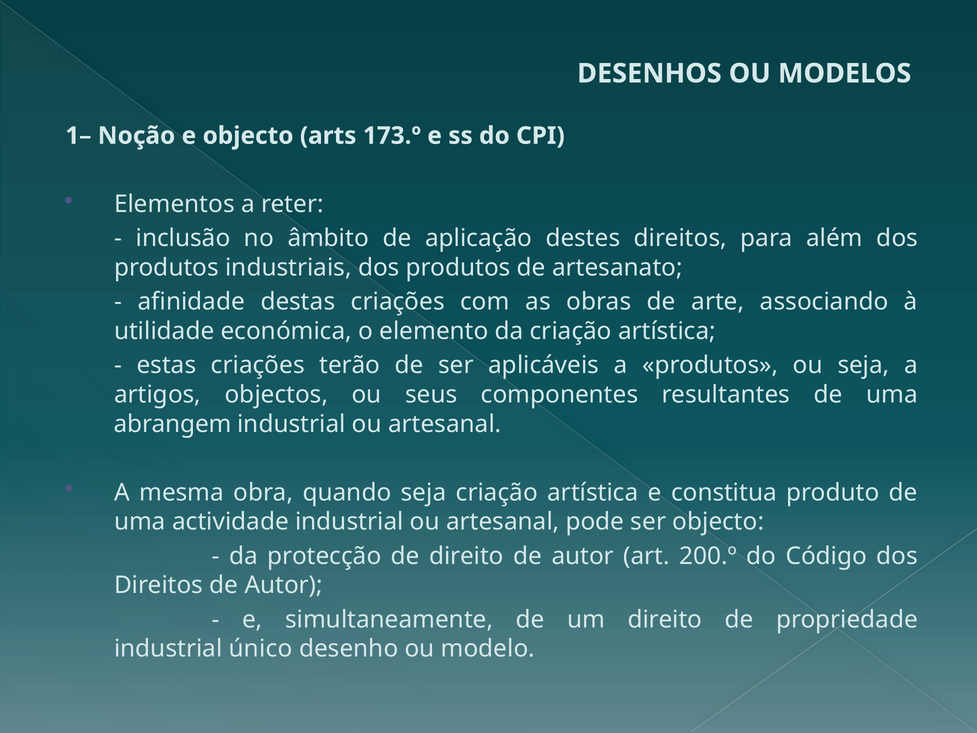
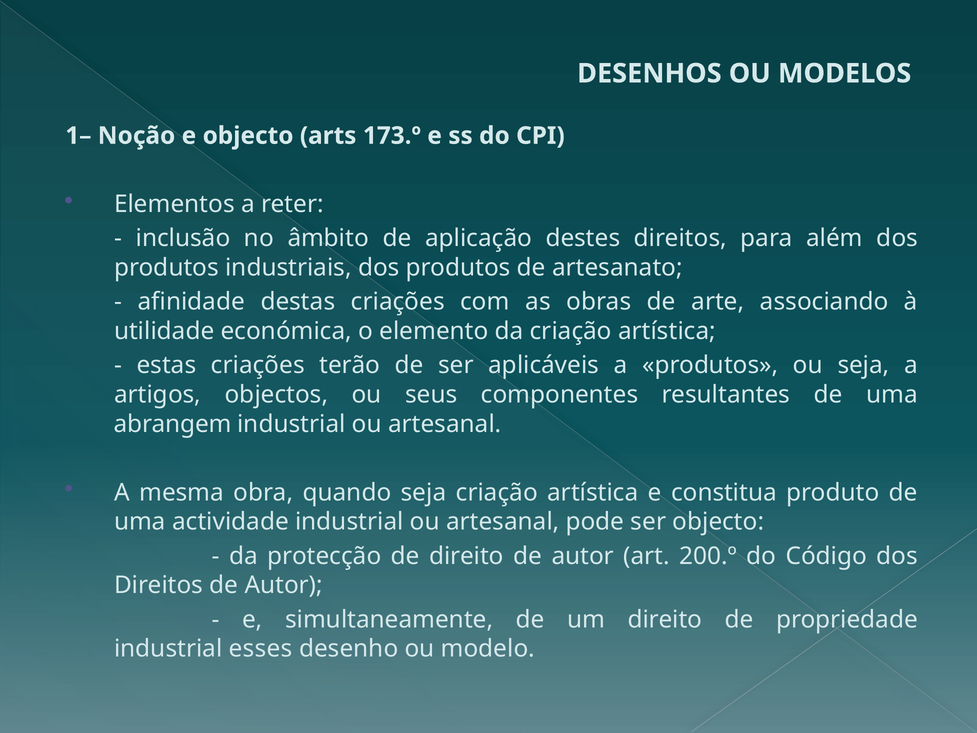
único: único -> esses (261, 649)
